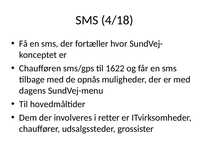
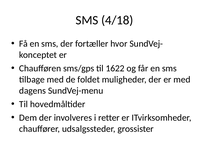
opnås: opnås -> foldet (89, 79)
